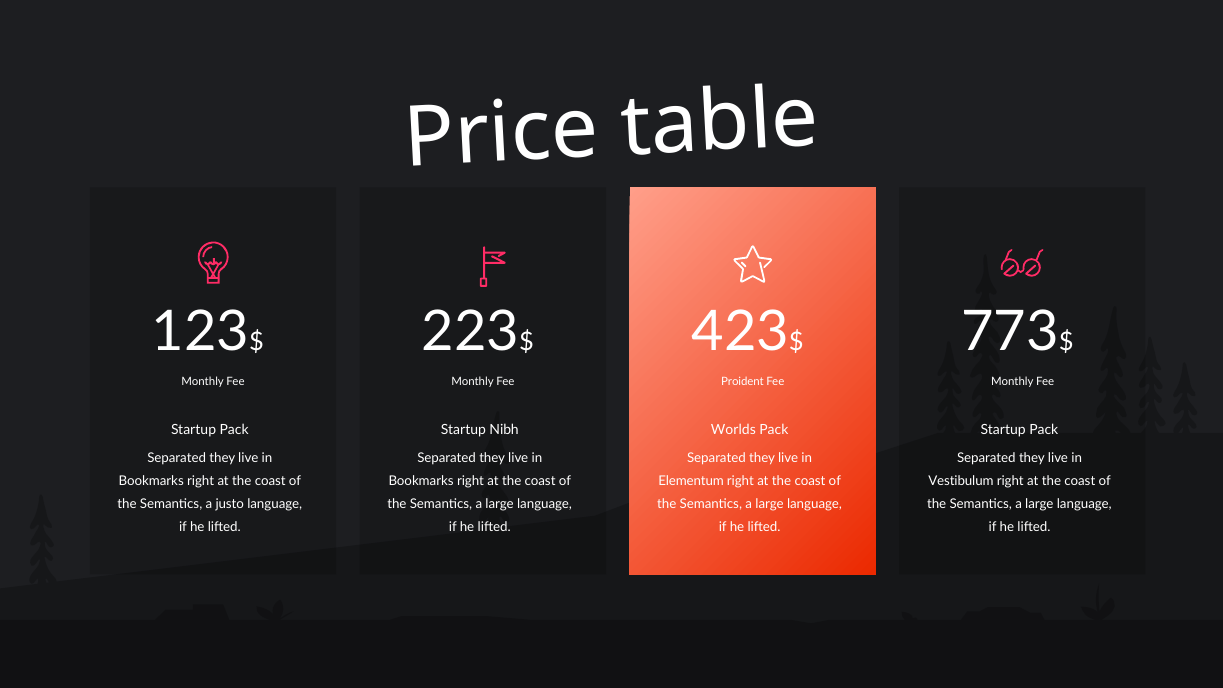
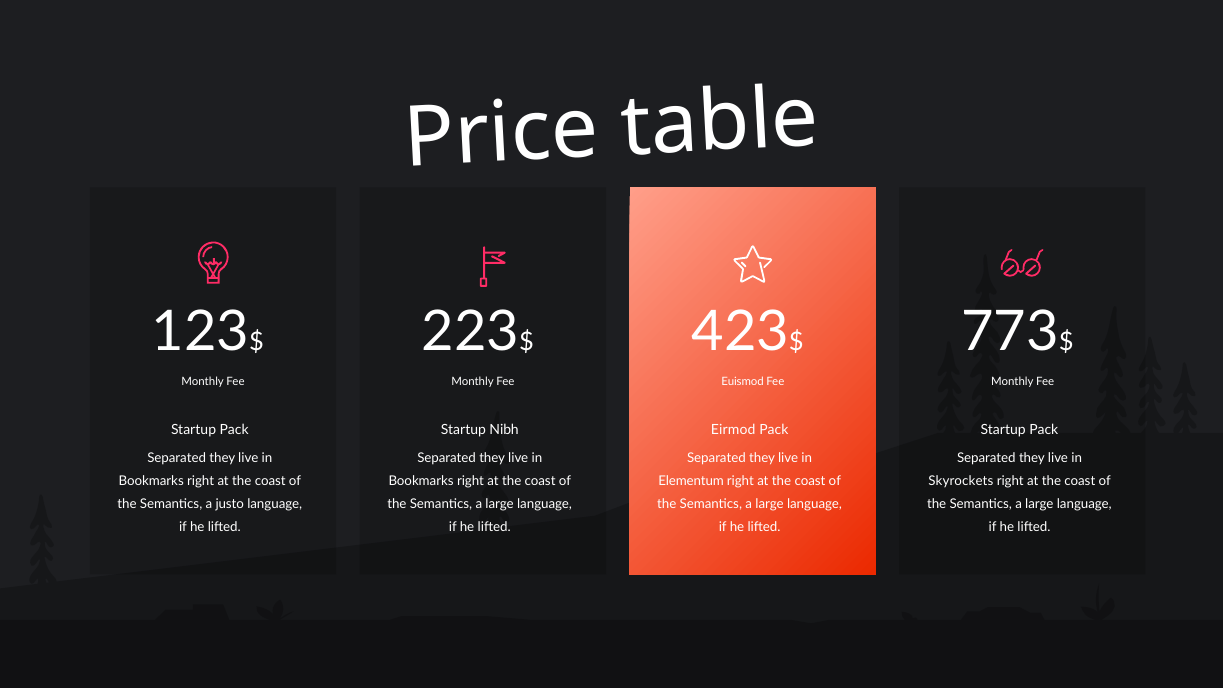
Proident: Proident -> Euismod (742, 382)
Worlds: Worlds -> Eirmod (733, 430)
Vestibulum: Vestibulum -> Skyrockets (961, 481)
